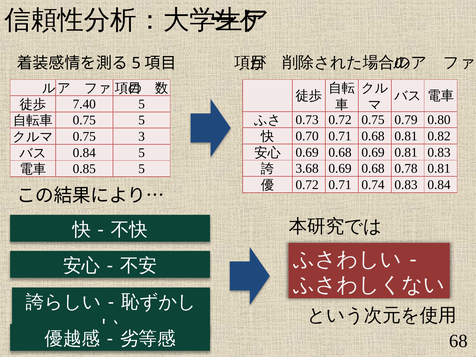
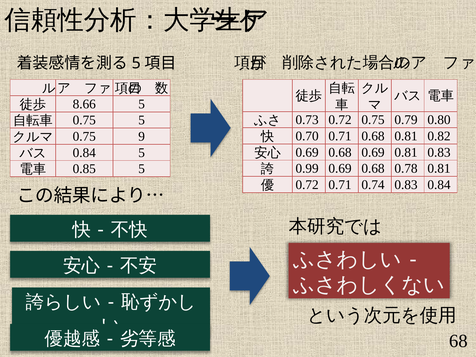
7.40: 7.40 -> 8.66 (84, 104)
3: 3 -> 9 (142, 136)
3.68: 3.68 -> 0.99 (307, 169)
